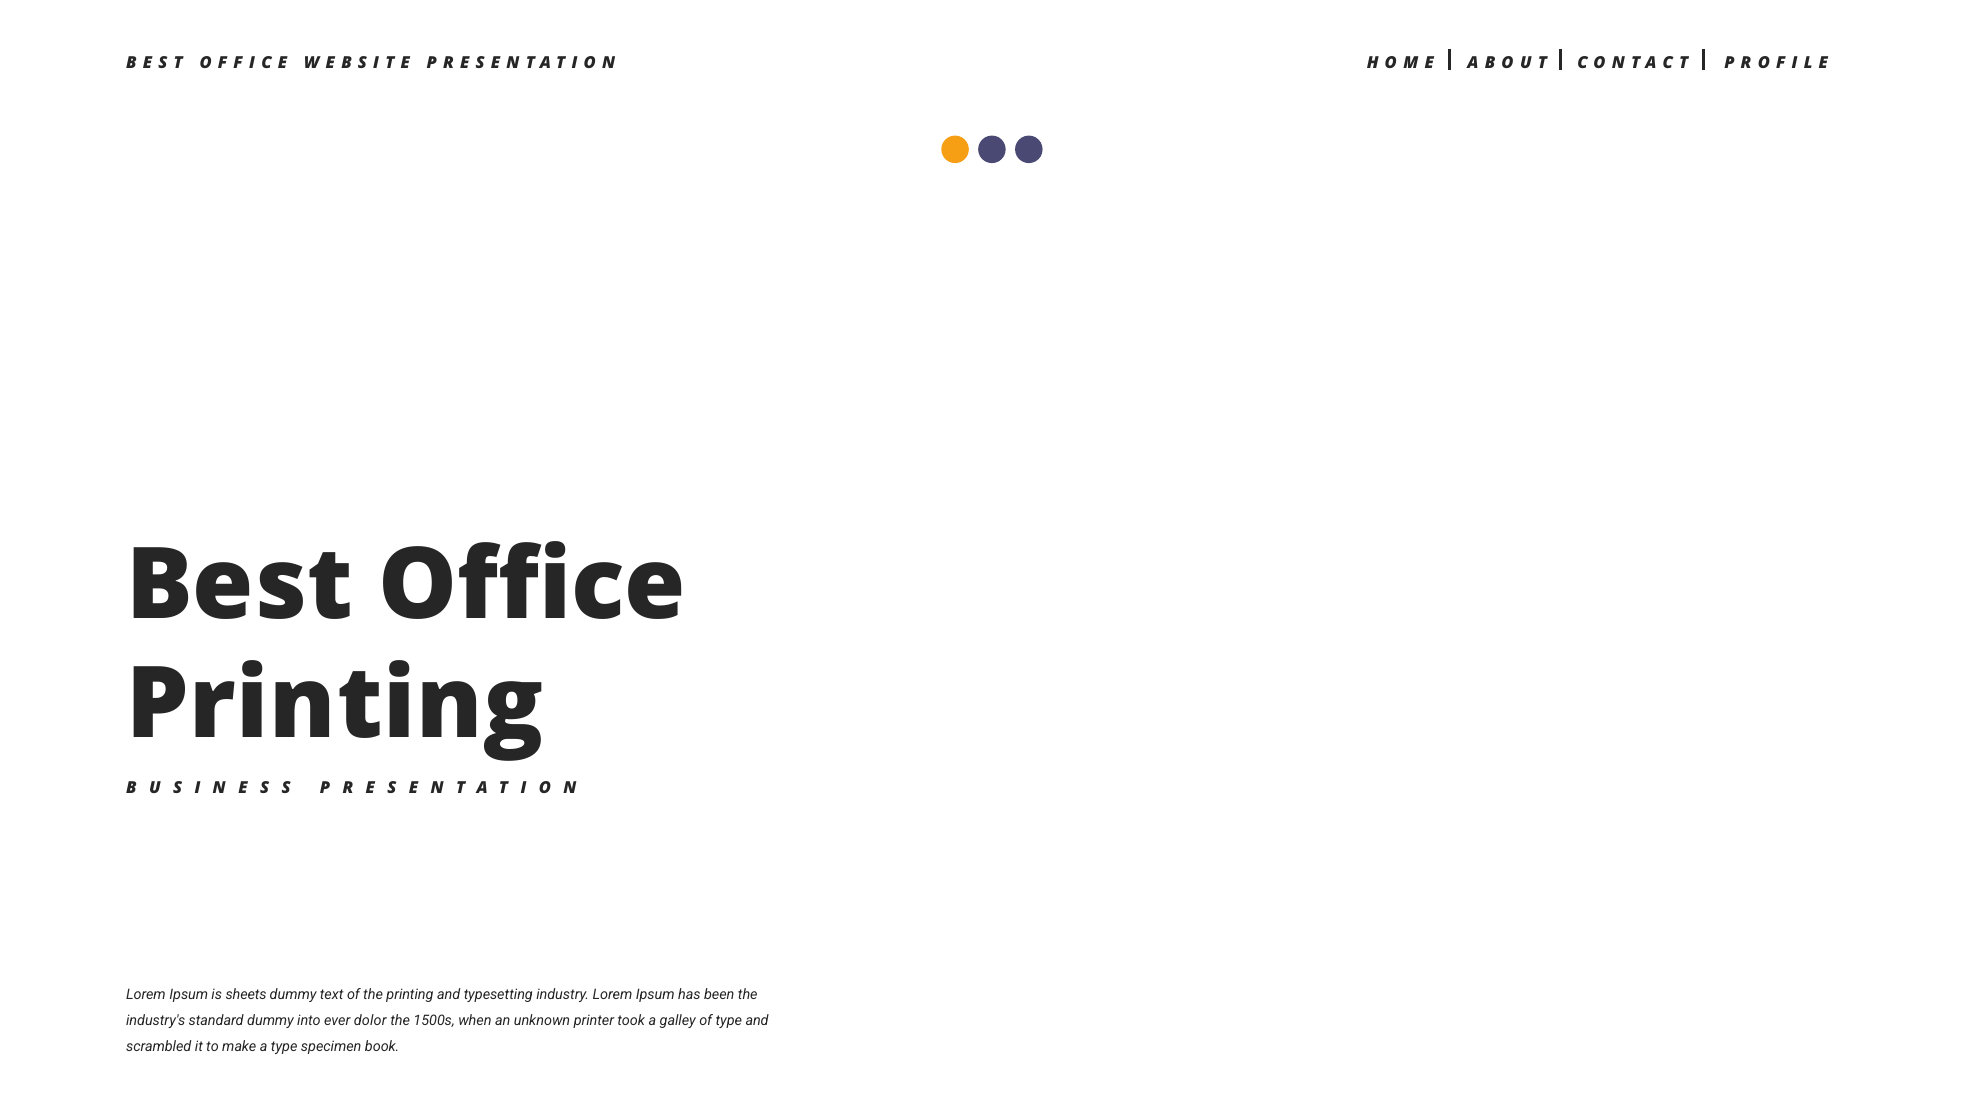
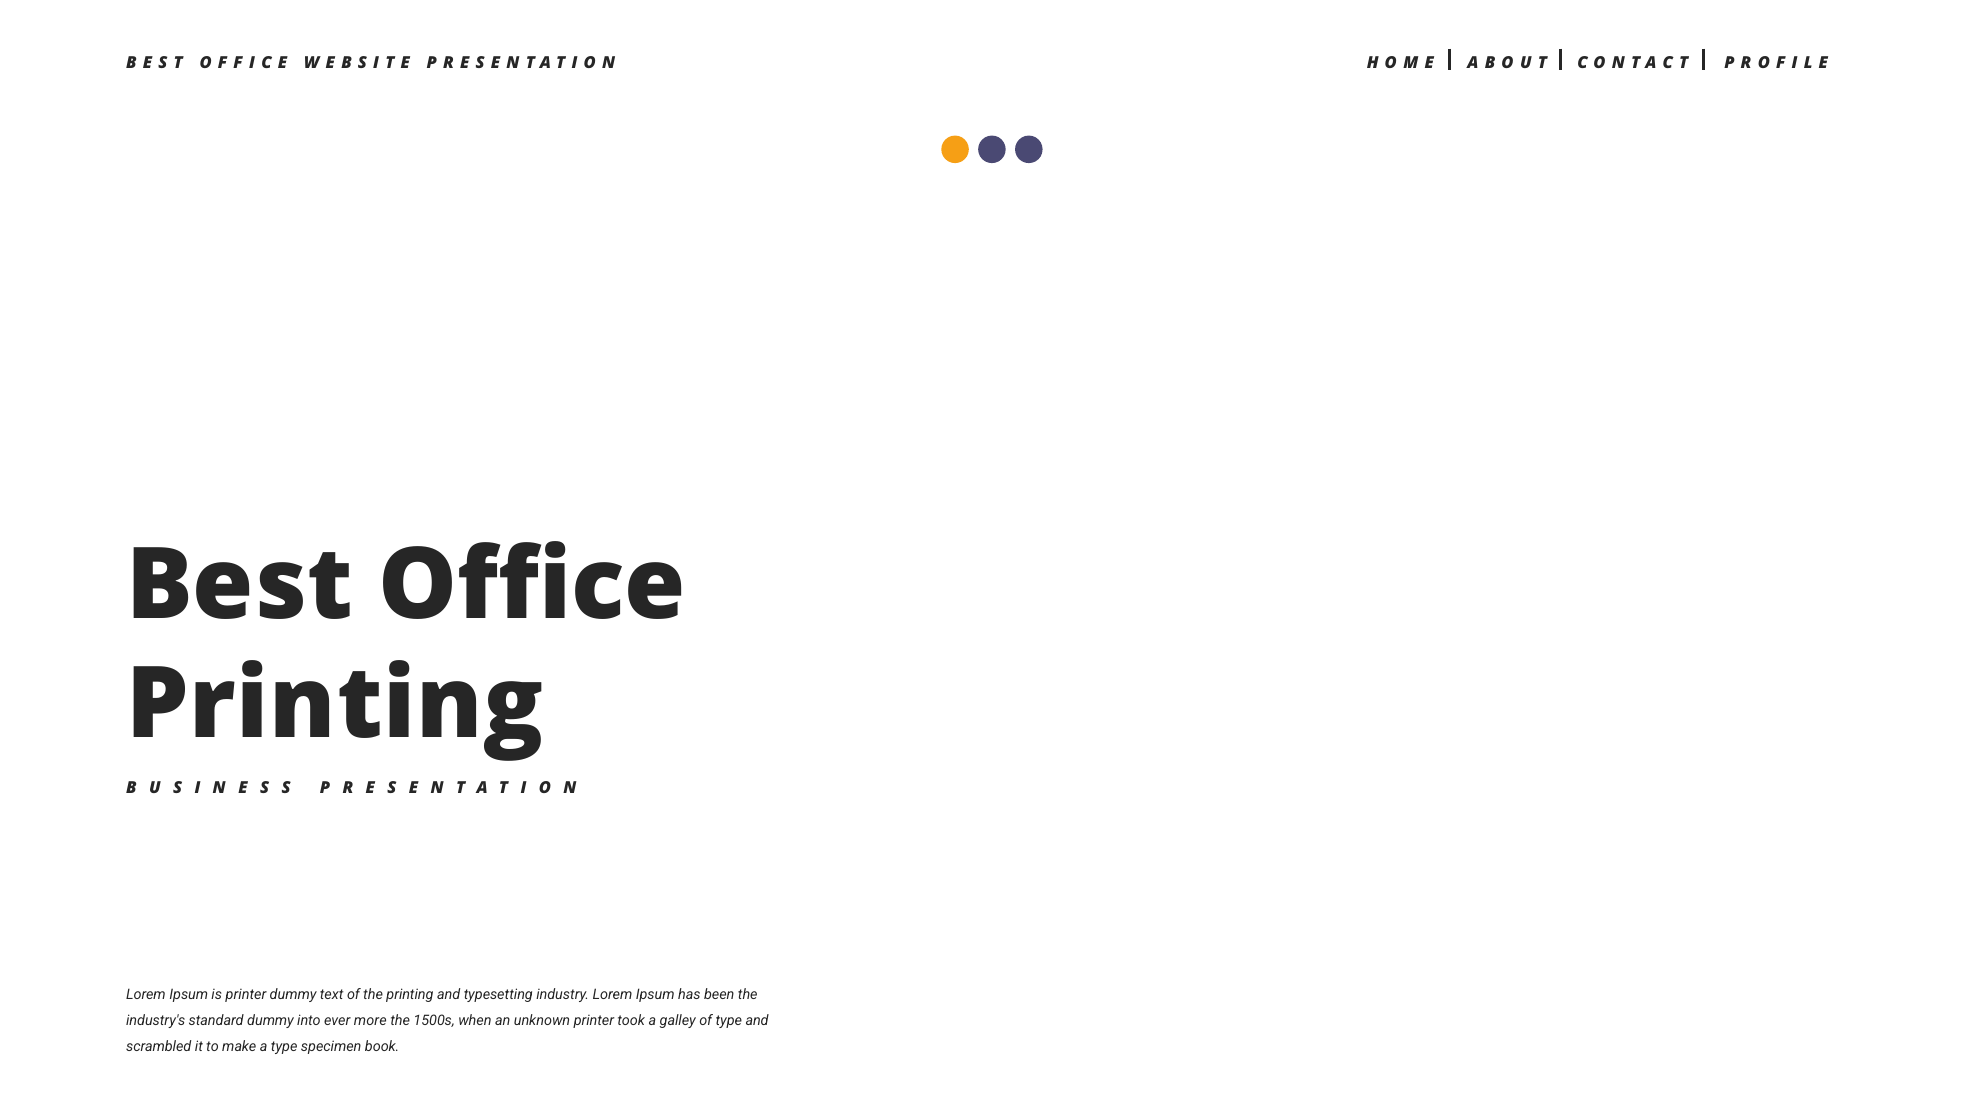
is sheets: sheets -> printer (246, 995)
dolor: dolor -> more (370, 1021)
